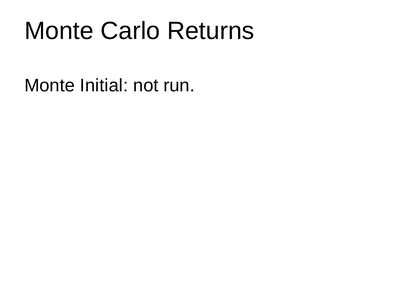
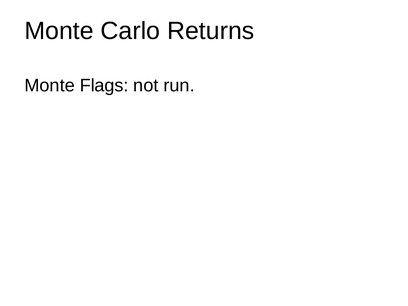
Initial: Initial -> Flags (104, 86)
